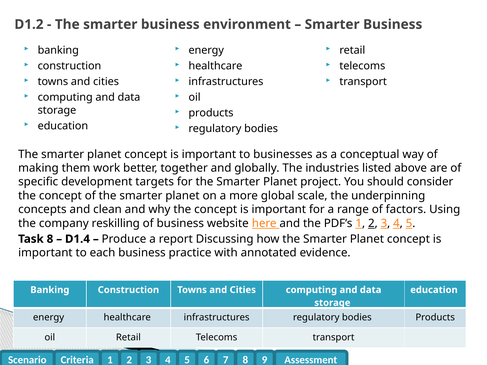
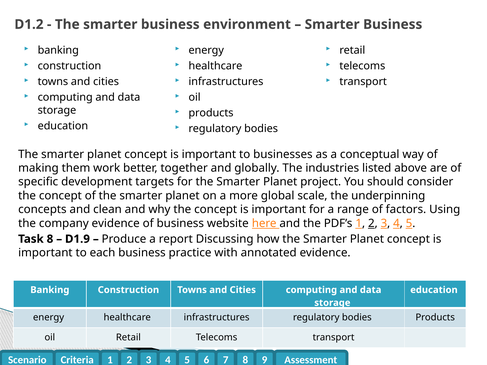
company reskilling: reskilling -> evidence (116, 223)
D1.4: D1.4 -> D1.9 (77, 239)
